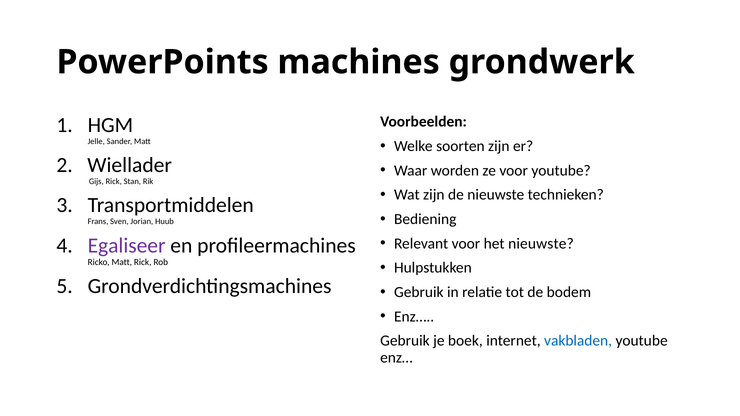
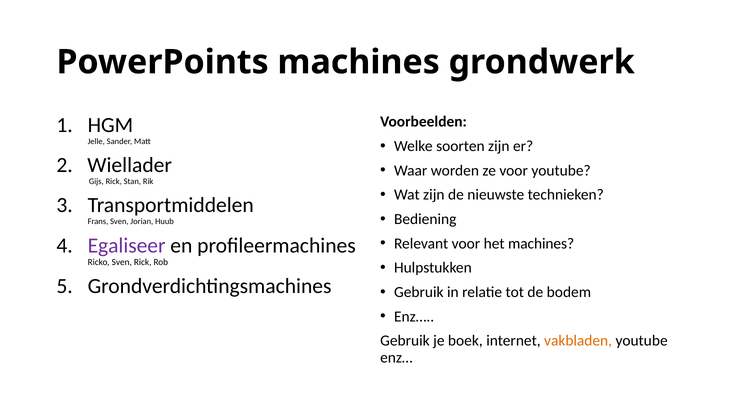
het nieuwste: nieuwste -> machines (541, 244)
Ricko Matt: Matt -> Sven (122, 262)
vakbladen colour: blue -> orange (578, 341)
